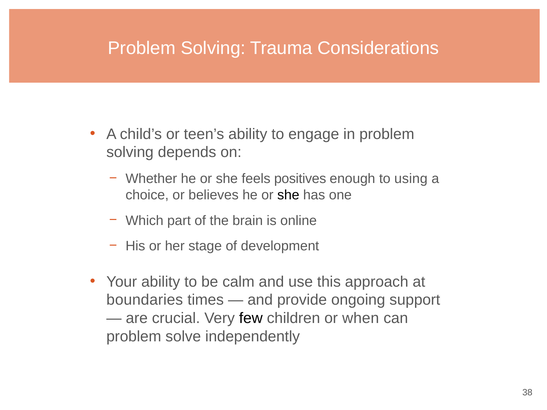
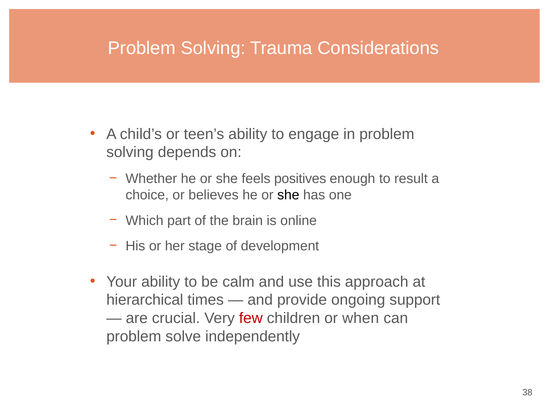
using: using -> result (411, 179)
boundaries: boundaries -> hierarchical (145, 300)
few colour: black -> red (251, 318)
